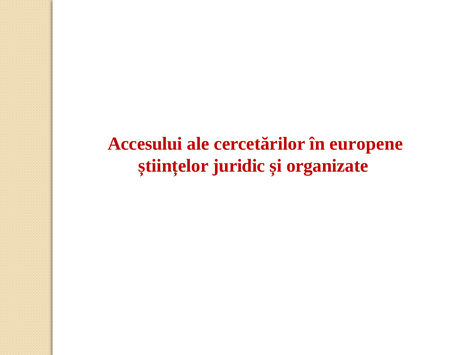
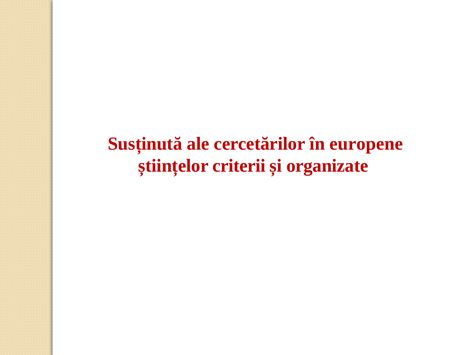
Accesului: Accesului -> Susținută (145, 144)
juridic: juridic -> criterii (239, 166)
